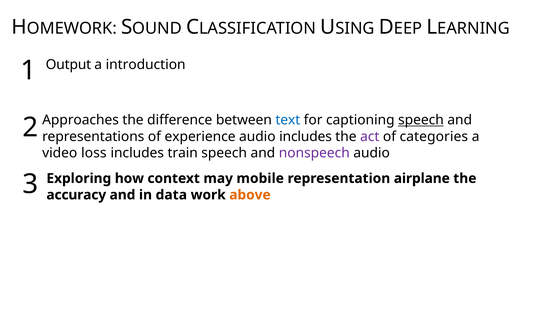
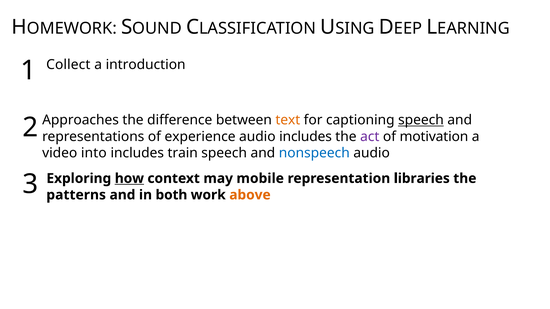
Output: Output -> Collect (68, 65)
text colour: blue -> orange (288, 120)
categories: categories -> motivation (434, 137)
loss: loss -> into (94, 153)
nonspeech colour: purple -> blue (314, 153)
how underline: none -> present (129, 179)
airplane: airplane -> libraries (422, 179)
accuracy: accuracy -> patterns (76, 195)
data: data -> both (171, 195)
